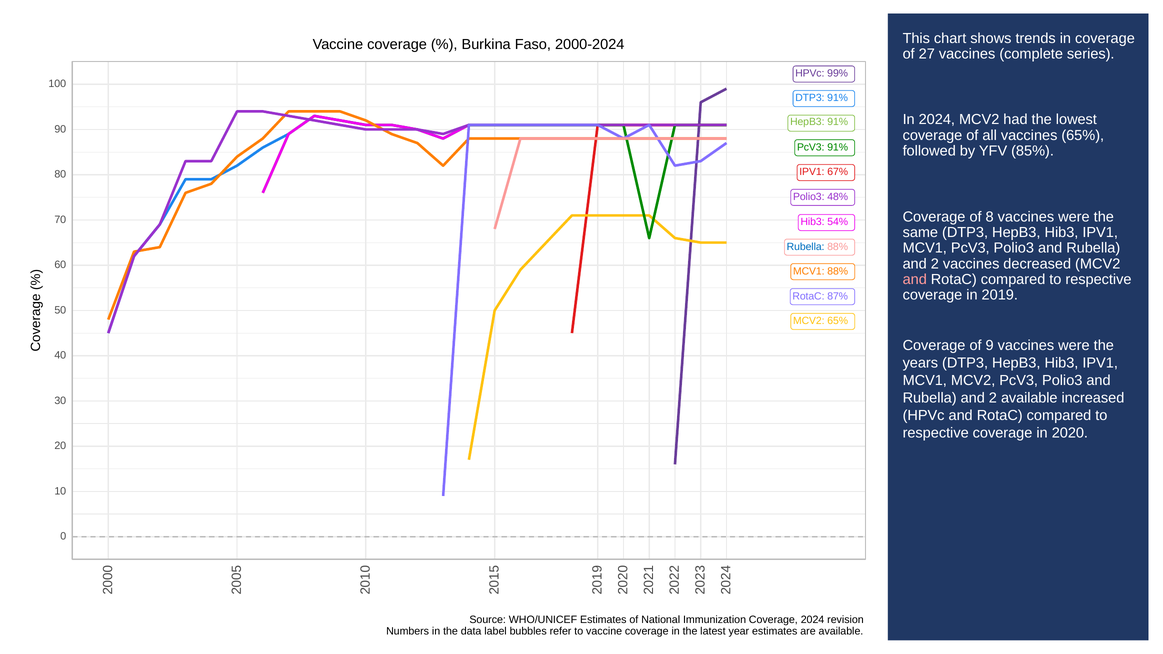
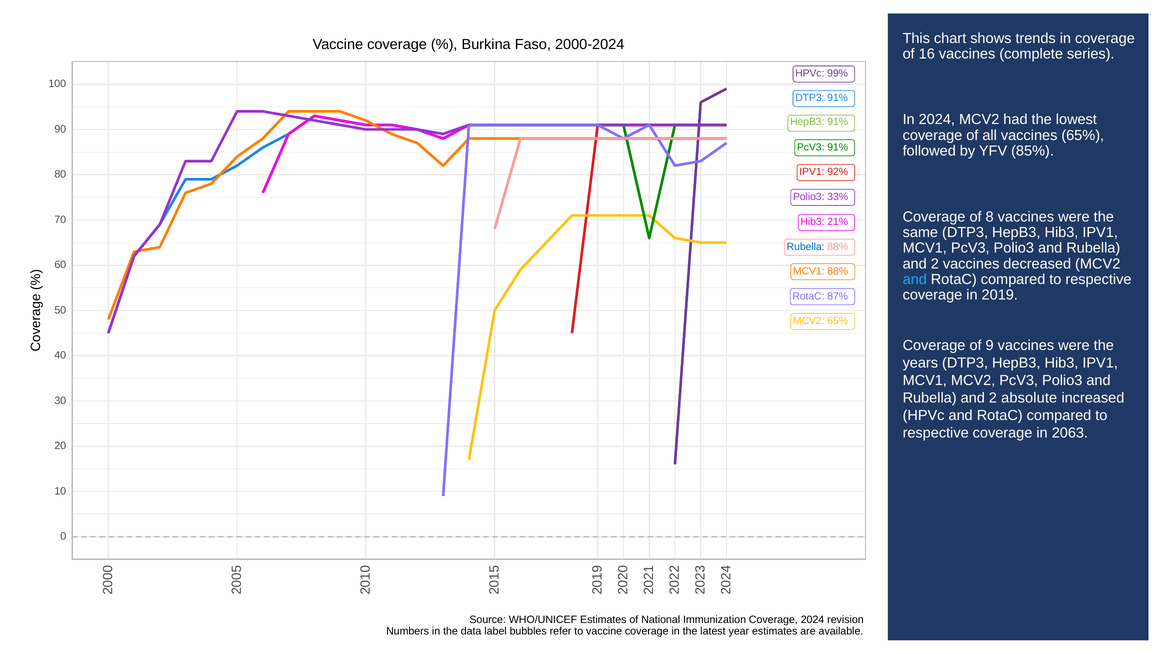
27: 27 -> 16 (927, 54)
67%: 67% -> 92% (838, 172)
48%: 48% -> 33% (838, 197)
54%: 54% -> 21% (838, 222)
and colour: pink -> light blue (915, 280)
2 available: available -> absolute (1029, 398)
2020: 2020 -> 2063 (1070, 433)
